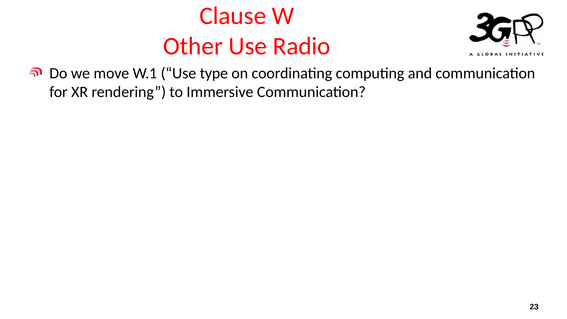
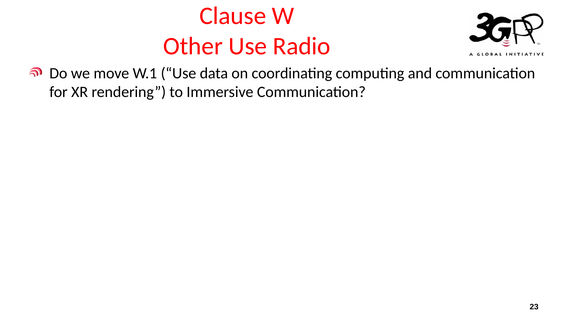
type: type -> data (214, 73)
